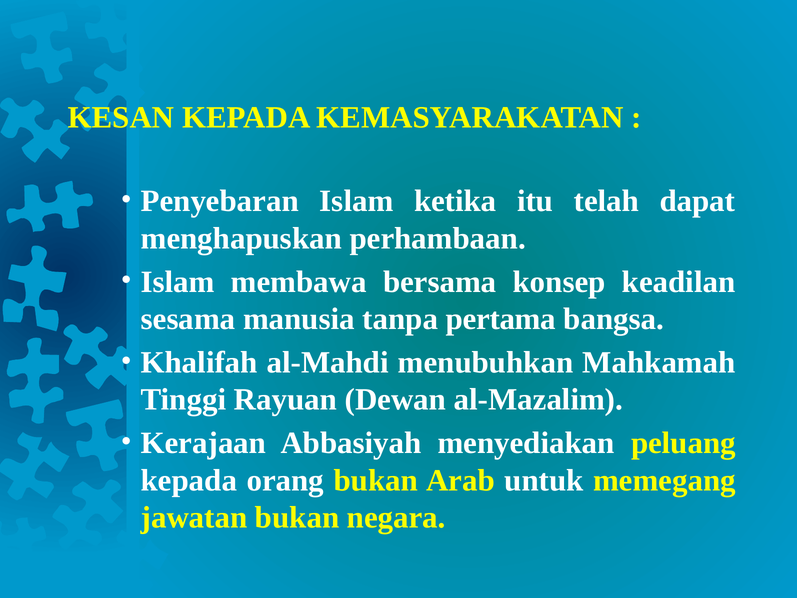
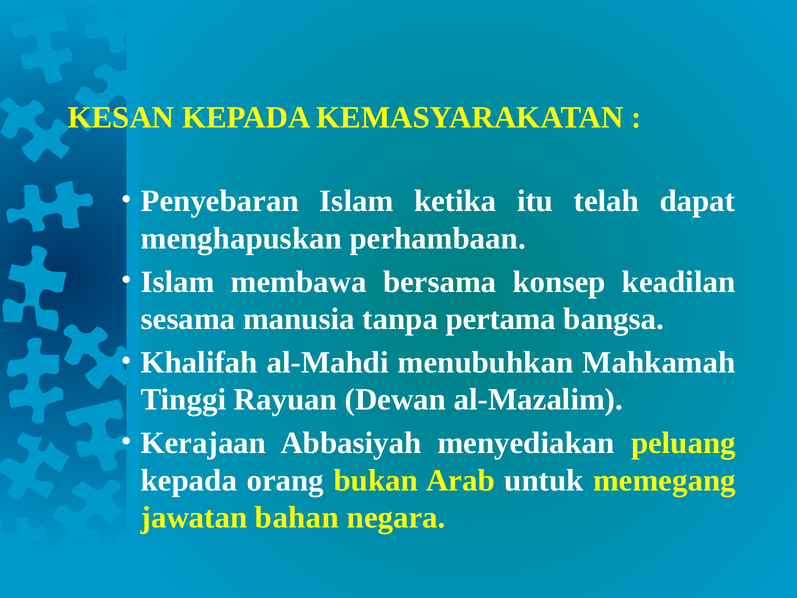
jawatan bukan: bukan -> bahan (297, 517)
